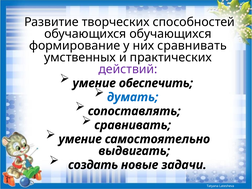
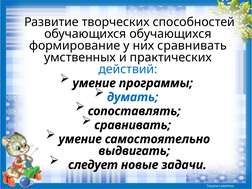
действий colour: purple -> blue (128, 69)
обеспечить: обеспечить -> программы (156, 83)
создать: создать -> следует (93, 165)
